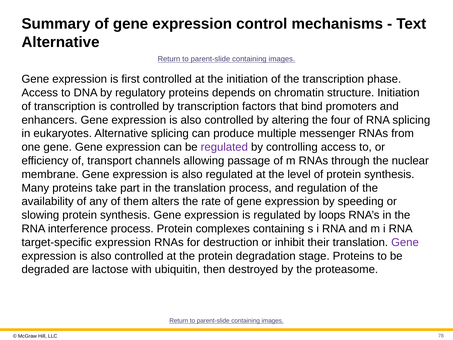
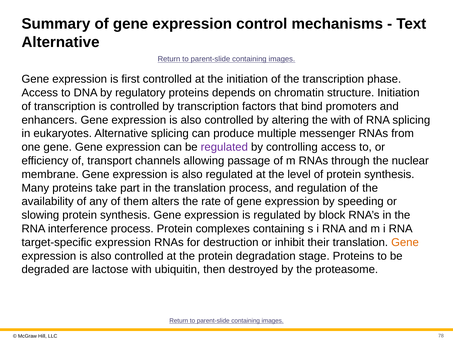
the four: four -> with (341, 120)
loops: loops -> block (332, 215)
Gene colour: purple -> orange (405, 242)
